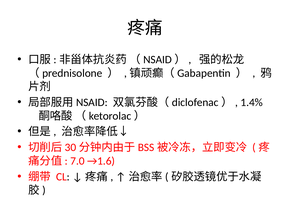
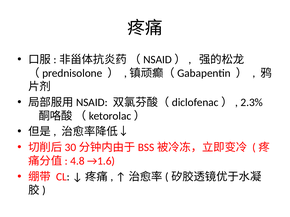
1.4%: 1.4% -> 2.3% (252, 103)
7.0: 7.0 -> 4.8 (77, 161)
